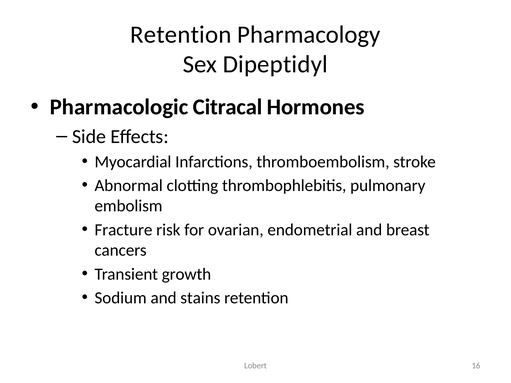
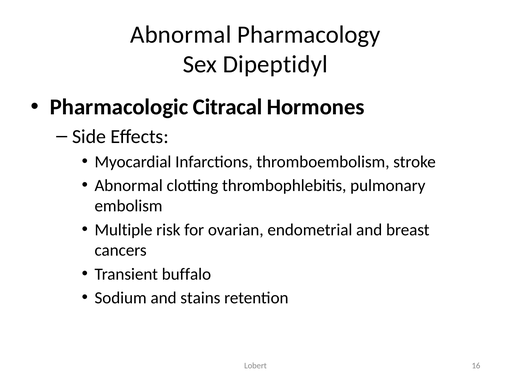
Retention: Retention -> Abnormal (181, 35)
Fracture: Fracture -> Multiple (123, 230)
growth: growth -> buffalo (186, 274)
